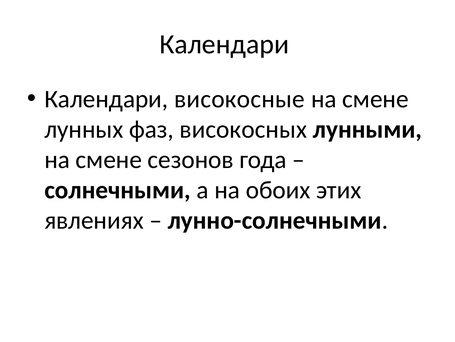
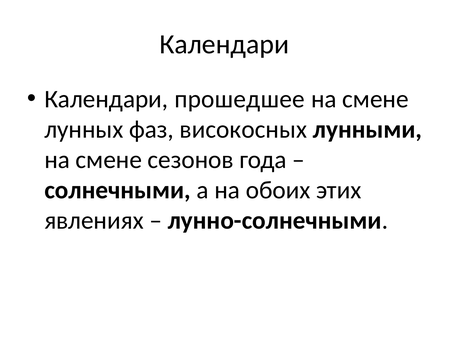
високосные: високосные -> прошедшее (240, 99)
